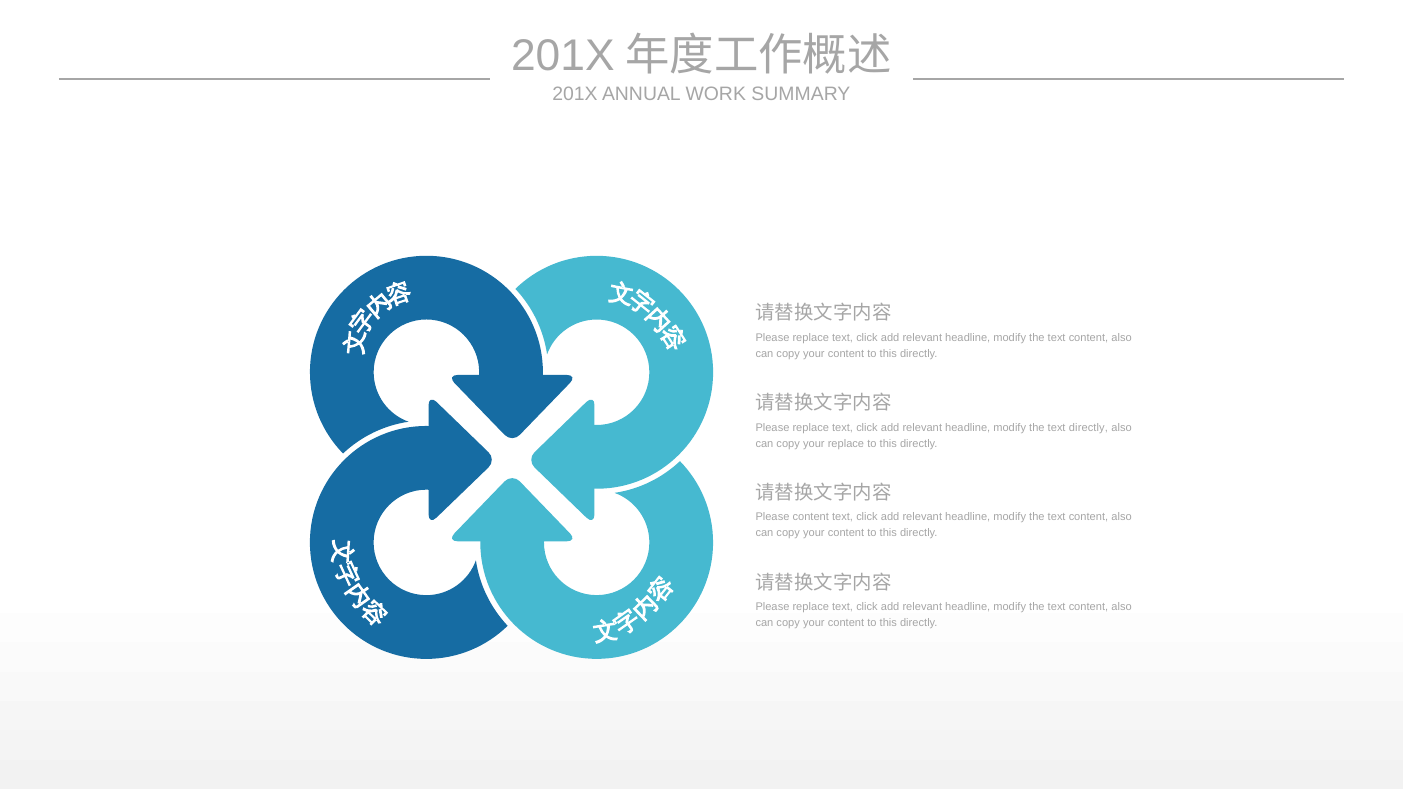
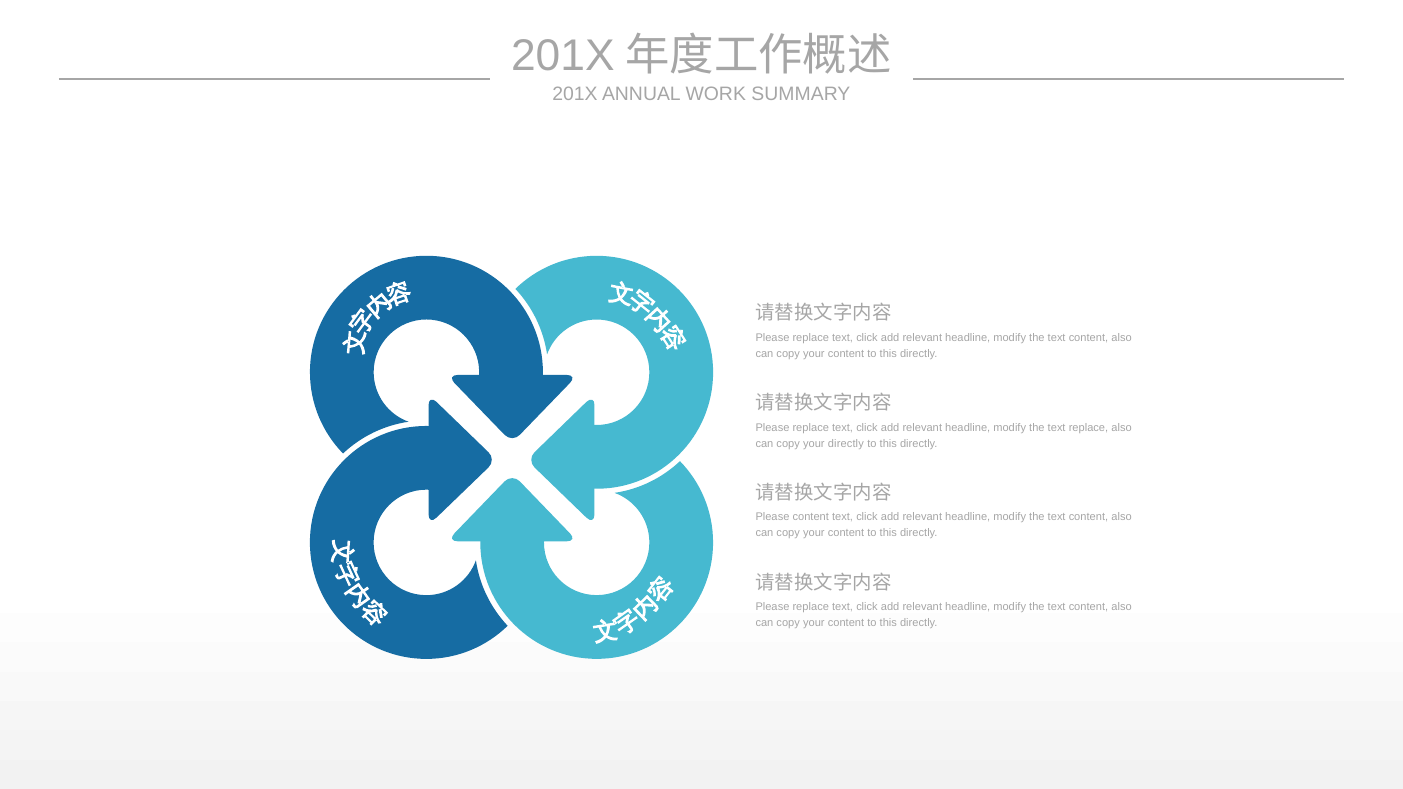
text directly: directly -> replace (1088, 428)
your replace: replace -> directly (846, 443)
